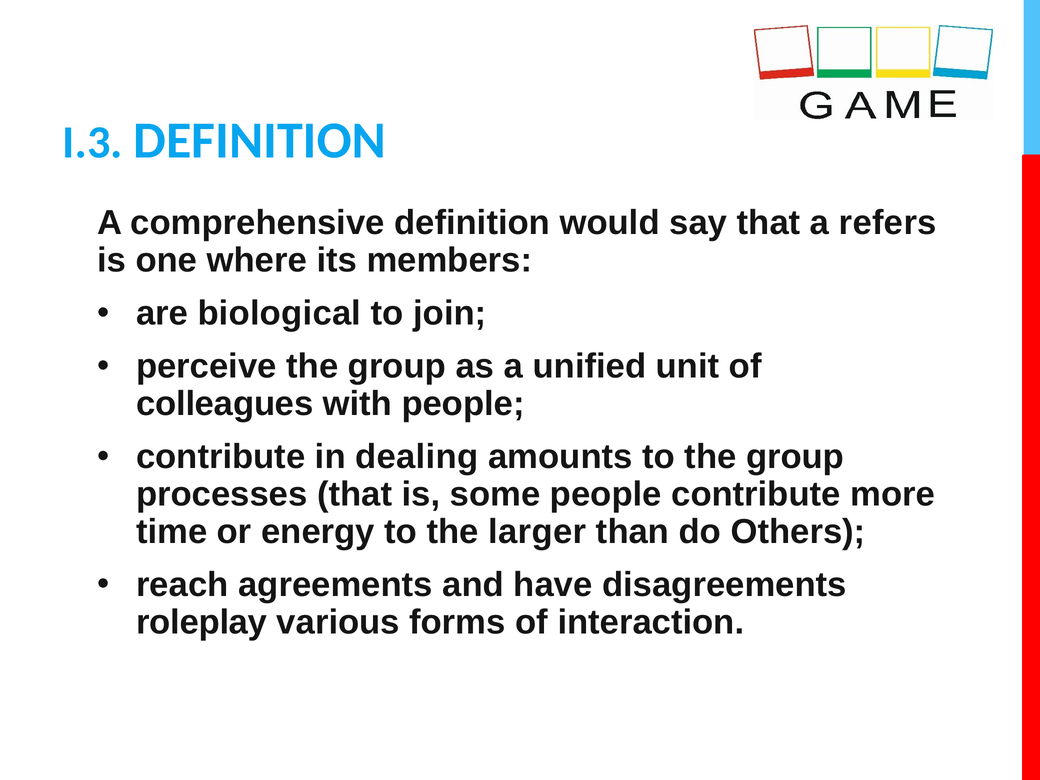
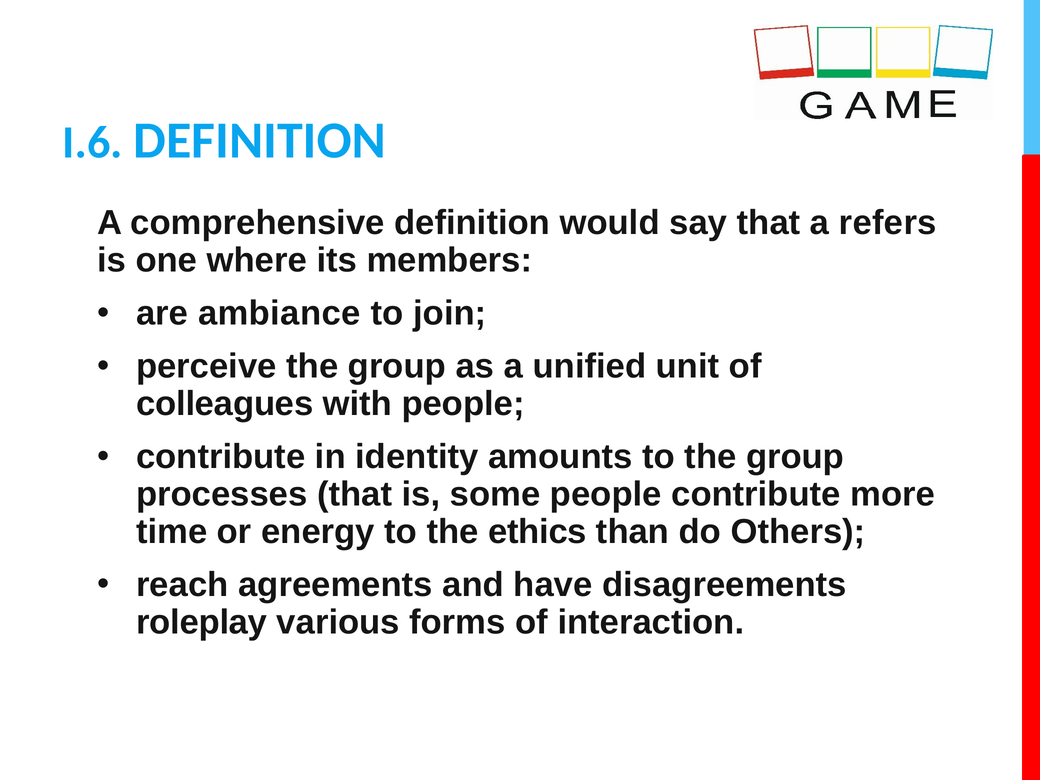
I.3: I.3 -> I.6 (93, 142)
biological: biological -> ambiance (279, 313)
dealing: dealing -> identity (417, 457)
larger: larger -> ethics (538, 532)
